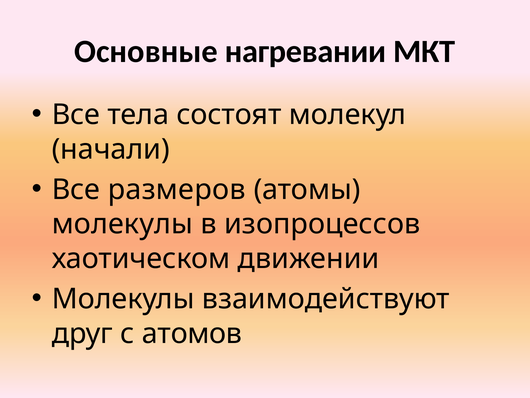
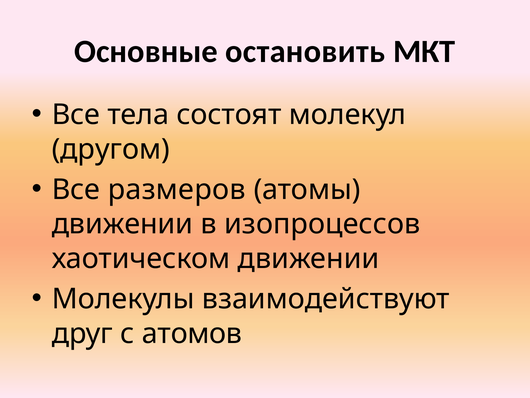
нагревании: нагревании -> остановить (305, 51)
начали: начали -> другом (111, 149)
молекулы: молекулы -> движении (122, 224)
